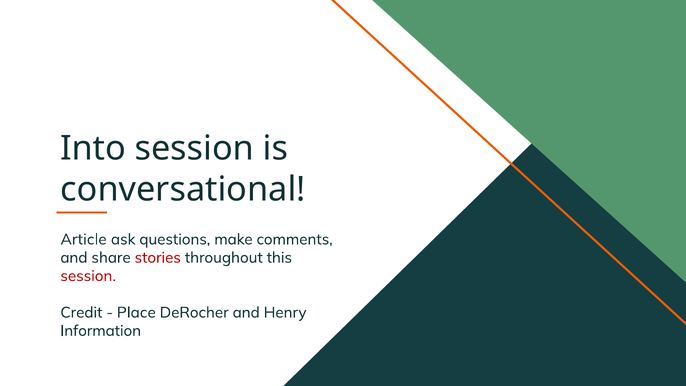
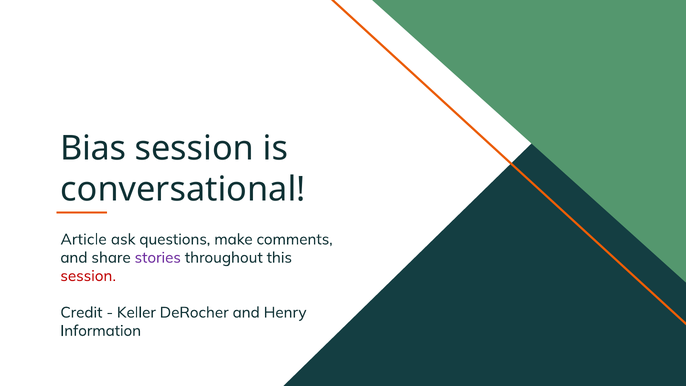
Into: Into -> Bias (93, 148)
stories colour: red -> purple (158, 258)
Place: Place -> Keller (136, 312)
